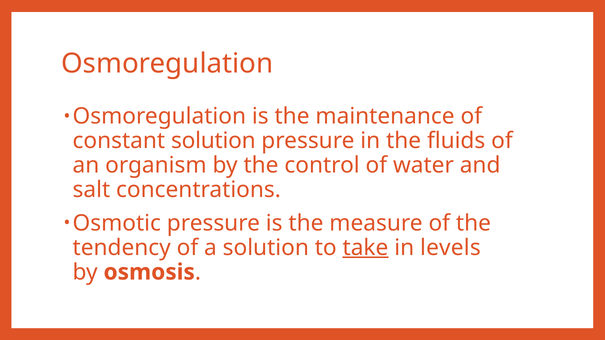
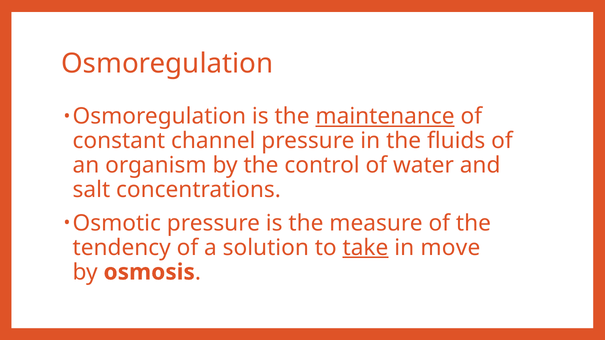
maintenance underline: none -> present (385, 116)
constant solution: solution -> channel (213, 141)
levels: levels -> move (450, 248)
